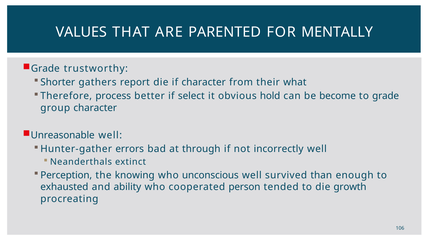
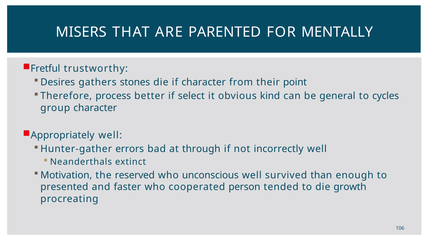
VALUES: VALUES -> MISERS (81, 32)
Grade: Grade -> Fretful (45, 69)
Shorter: Shorter -> Desires (58, 82)
report: report -> stones (135, 82)
what: what -> point (295, 82)
hold: hold -> kind (270, 96)
become: become -> general (337, 96)
to grade: grade -> cycles (386, 96)
Unreasonable: Unreasonable -> Appropriately (63, 136)
Perception: Perception -> Motivation (66, 176)
knowing: knowing -> reserved (135, 176)
exhausted: exhausted -> presented (64, 187)
ability: ability -> faster (127, 187)
